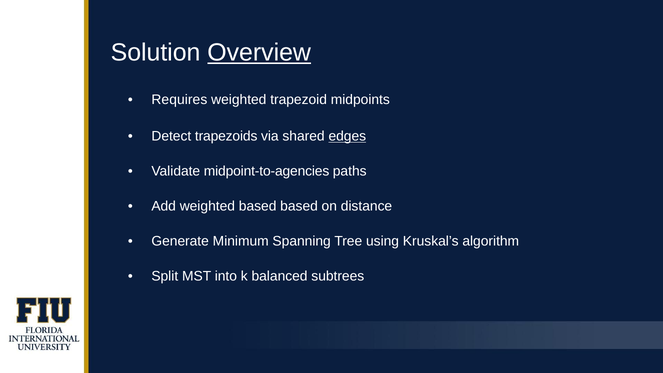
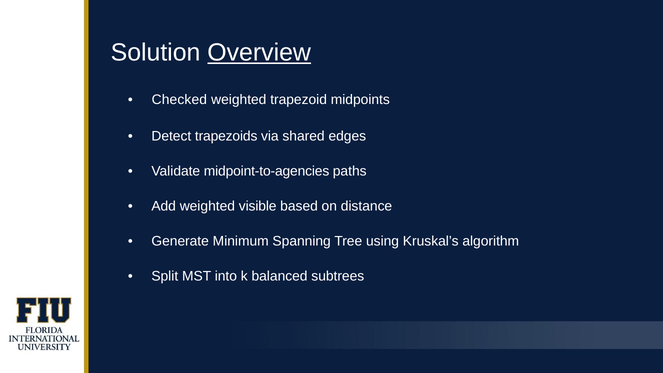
Requires: Requires -> Checked (179, 100)
edges underline: present -> none (347, 136)
weighted based: based -> visible (258, 206)
